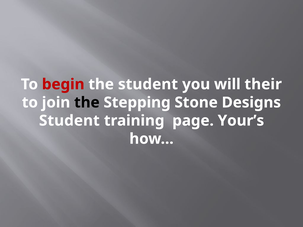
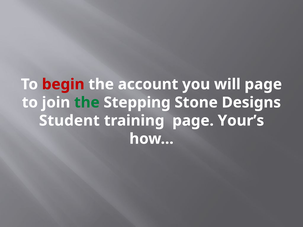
the student: student -> account (148, 84)
will their: their -> page (263, 84)
the colour: black -> green (87, 103)
